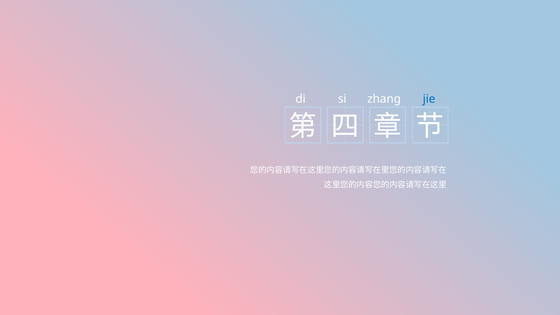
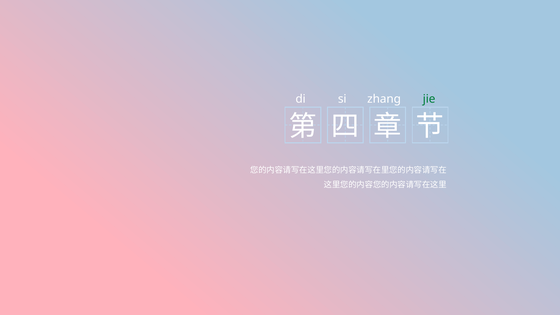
jie colour: blue -> green (429, 99)
